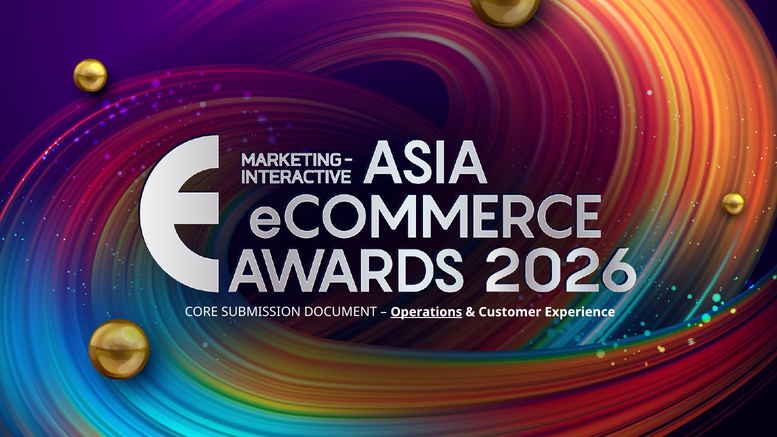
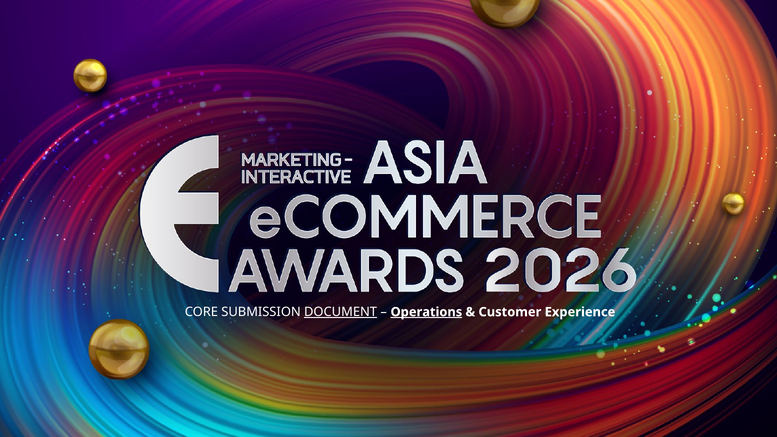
DOCUMENT underline: none -> present (341, 312)
